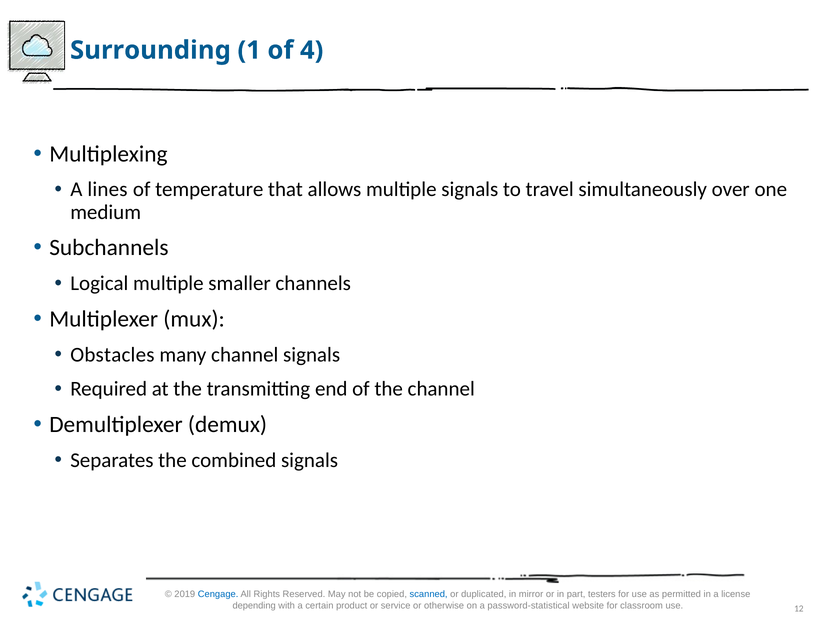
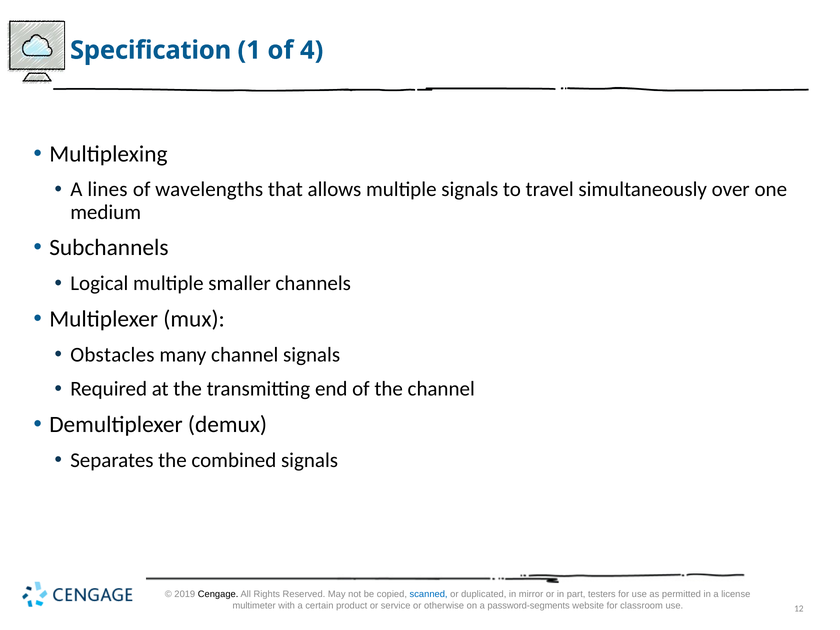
Surrounding: Surrounding -> Specification (151, 50)
temperature: temperature -> wavelengths (209, 189)
Cengage colour: blue -> black (218, 594)
depending: depending -> multimeter (254, 605)
password-statistical: password-statistical -> password-segments (529, 605)
